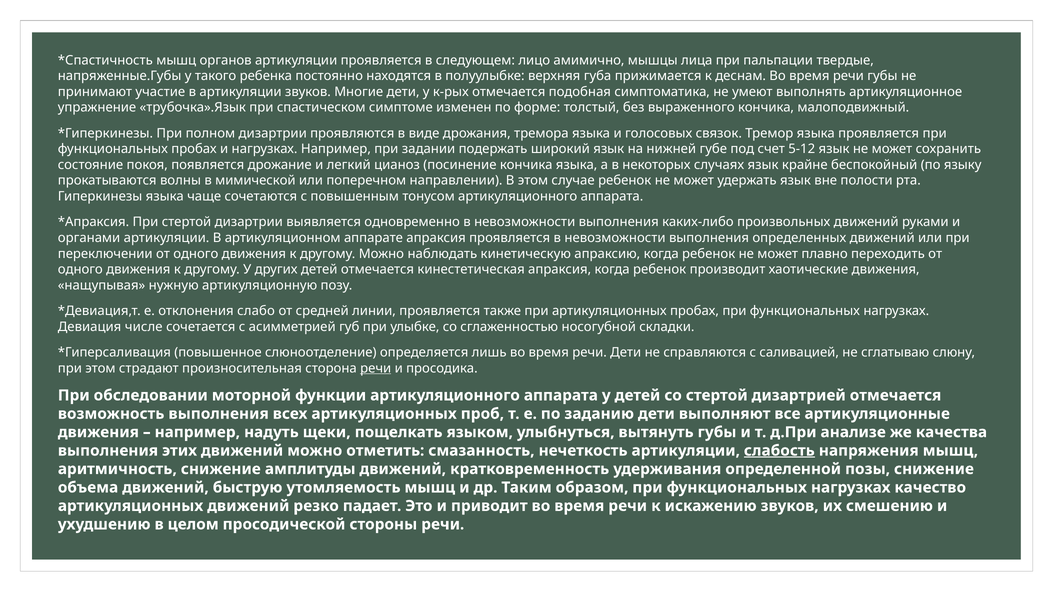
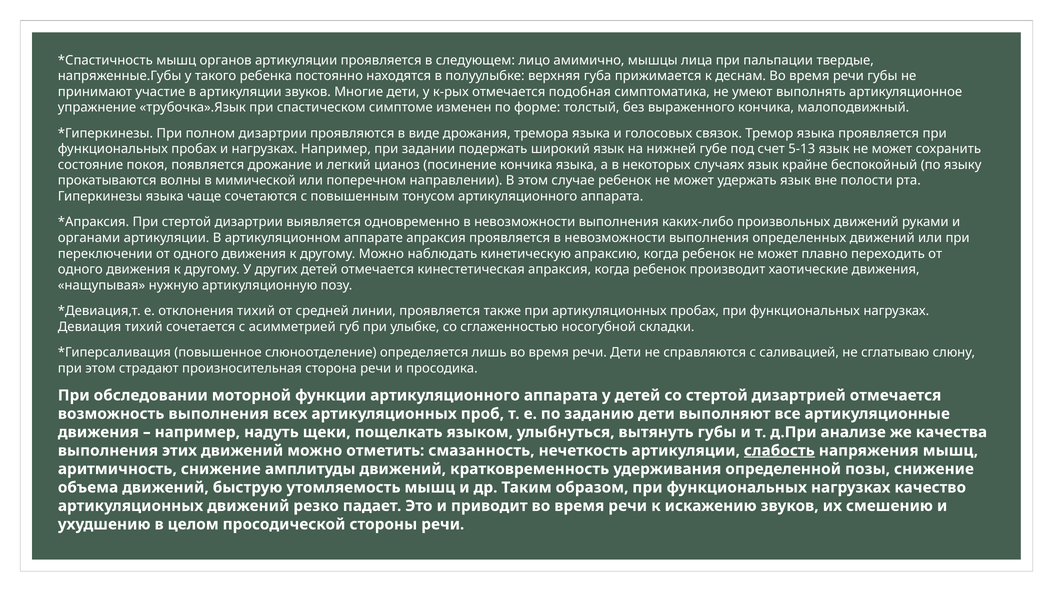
5-12: 5-12 -> 5-13 (802, 149)
отклонения слабо: слабо -> тихий (256, 311)
Девиация числе: числе -> тихий (144, 327)
речи underline: present -> none (376, 368)
